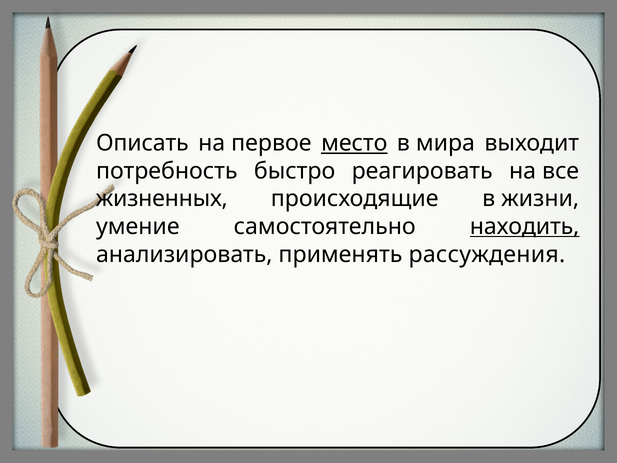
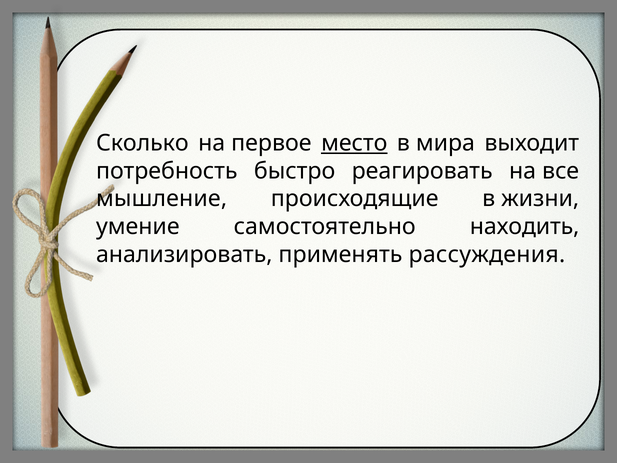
Описать: Описать -> Сколько (142, 143)
жизненных: жизненных -> мышление (162, 199)
находить underline: present -> none (525, 226)
